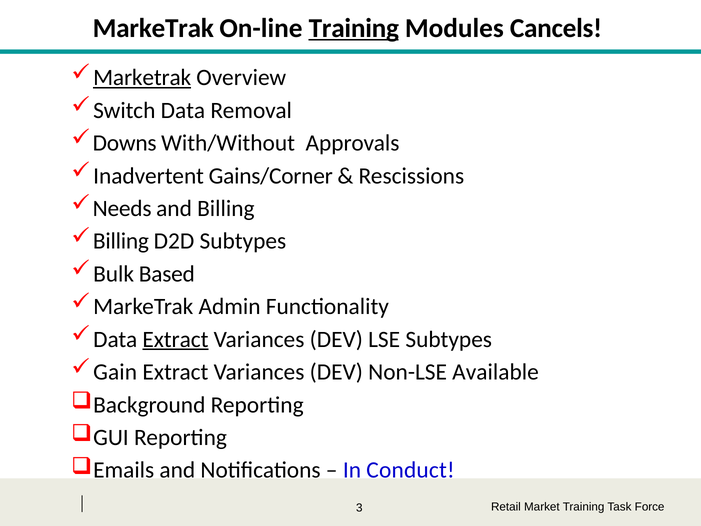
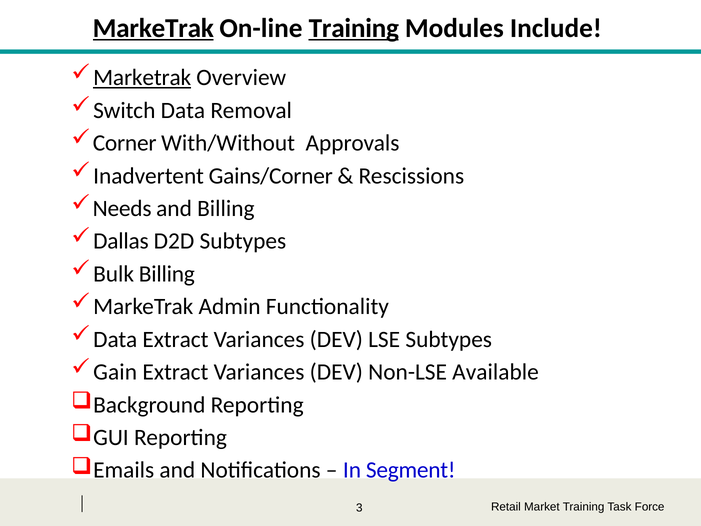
MarkeTrak underline: none -> present (153, 28)
Cancels: Cancels -> Include (556, 28)
Downs: Downs -> Corner (125, 143)
Billing: Billing -> Dallas (121, 241)
Bulk Based: Based -> Billing (167, 274)
Extract underline: present -> none (175, 339)
Conduct: Conduct -> Segment (411, 470)
